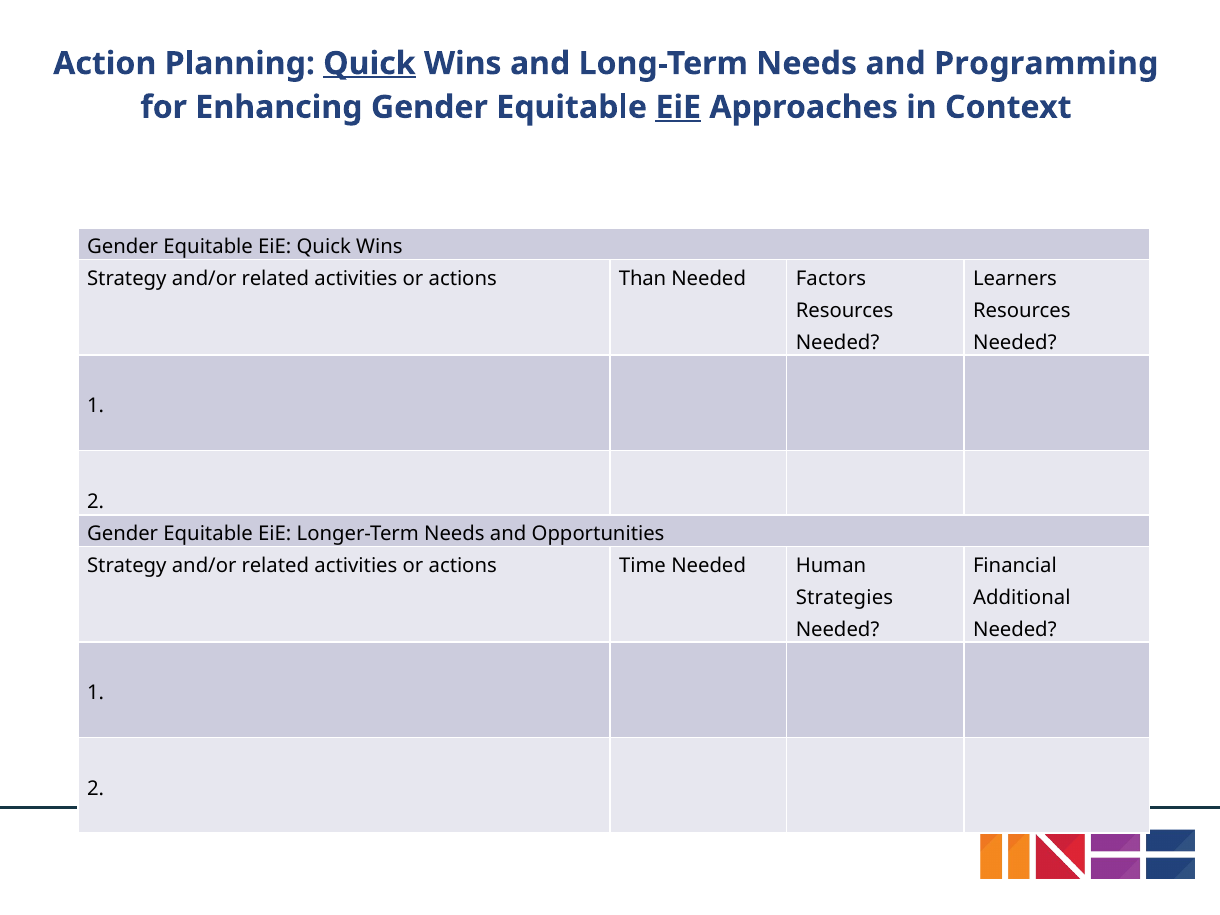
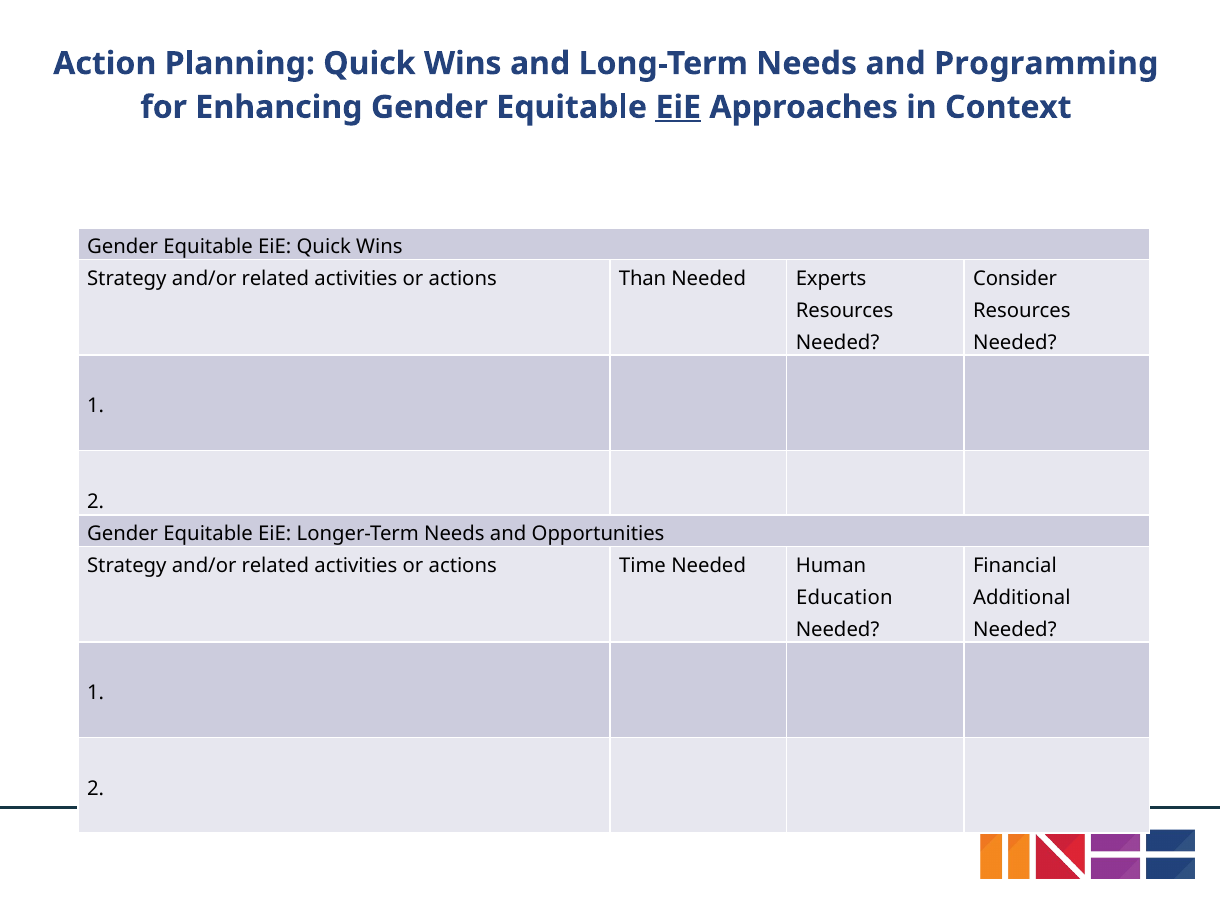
Quick underline: present -> none (369, 64)
Factors: Factors -> Experts (831, 279)
Learners: Learners -> Consider (1015, 279)
Strategies: Strategies -> Education (844, 598)
